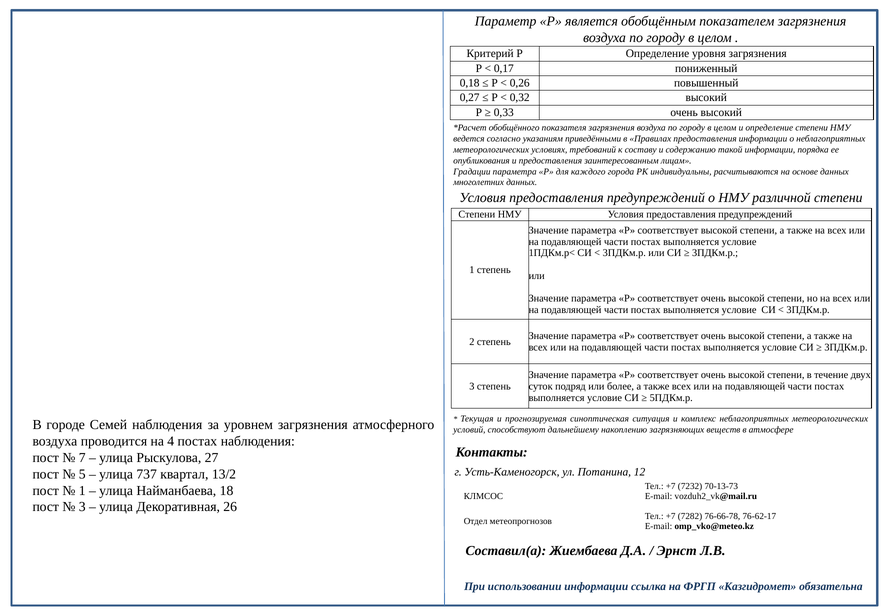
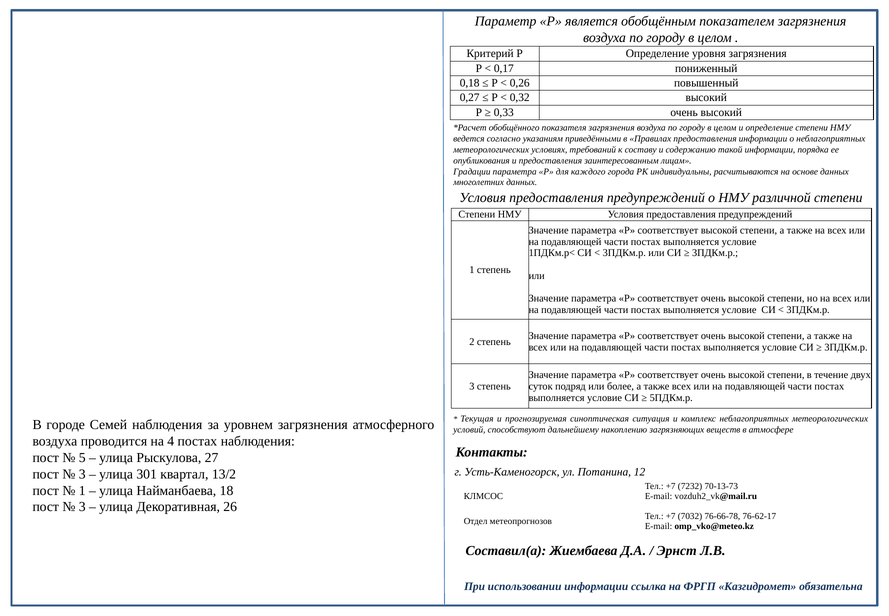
7: 7 -> 5 (82, 457)
5: 5 -> 3 (82, 474)
737: 737 -> 301 (147, 474)
7282: 7282 -> 7032 (690, 516)
